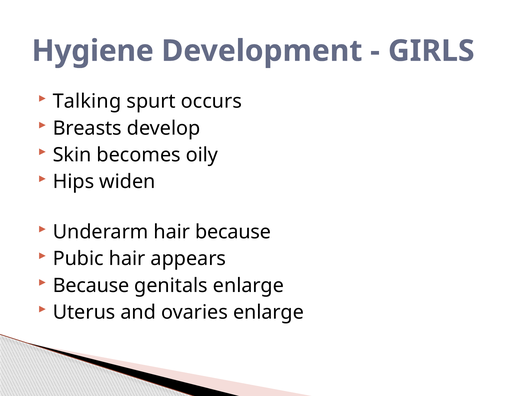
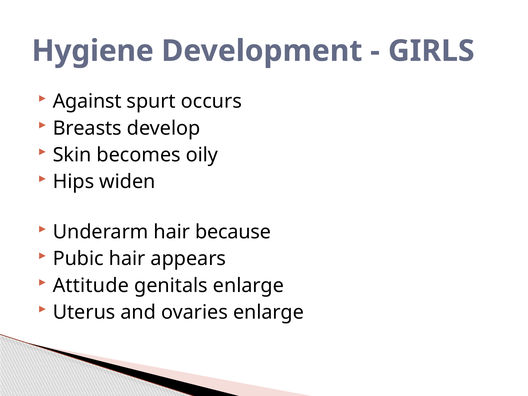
Talking: Talking -> Against (87, 101)
Because: Because -> Attitude (91, 285)
